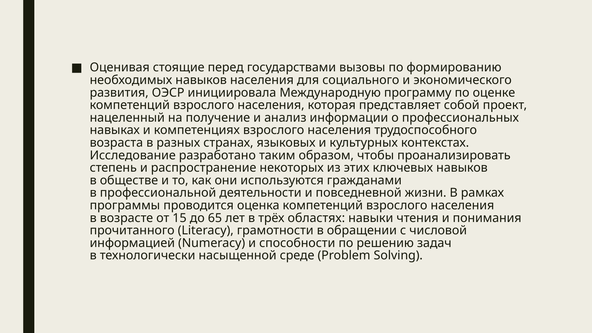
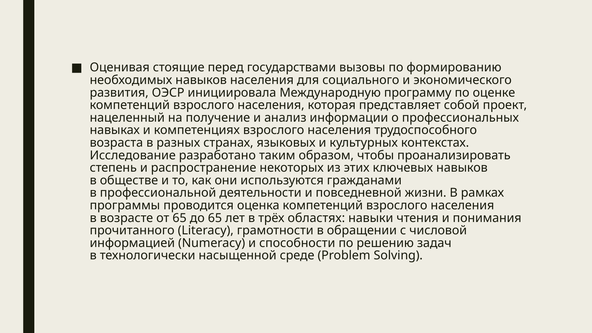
от 15: 15 -> 65 (180, 218)
